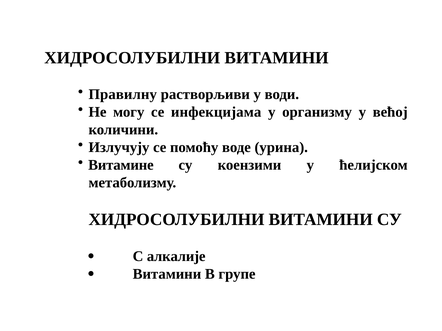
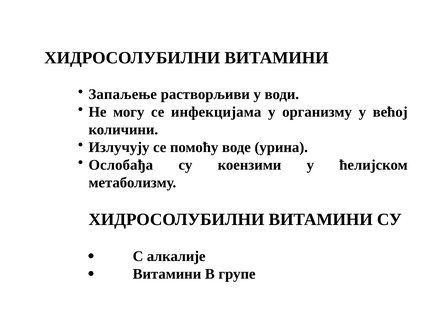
Правилну: Правилну -> Запаљење (123, 95)
Витамине: Витамине -> Ослобађа (121, 165)
